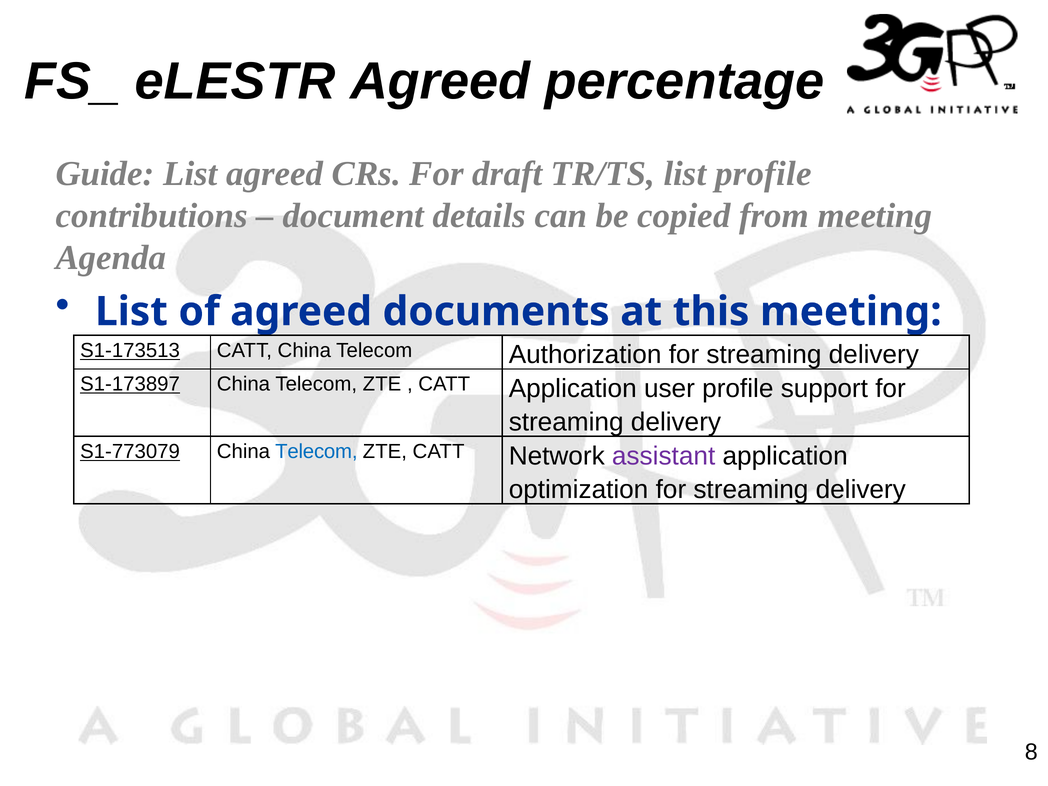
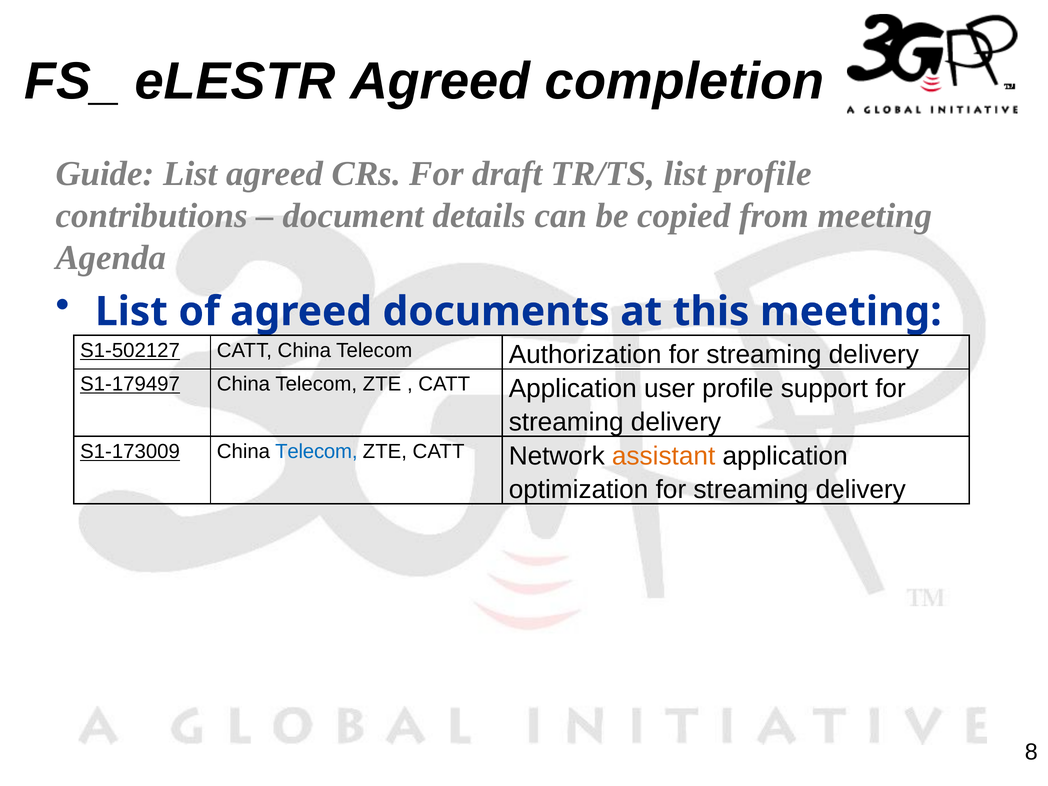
percentage: percentage -> completion (685, 81)
S1-173513: S1-173513 -> S1-502127 (130, 350)
S1-173897: S1-173897 -> S1-179497 (130, 384)
S1-773079: S1-773079 -> S1-173009 (130, 452)
assistant colour: purple -> orange (664, 456)
